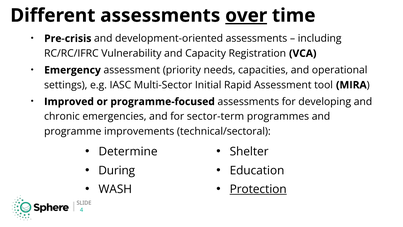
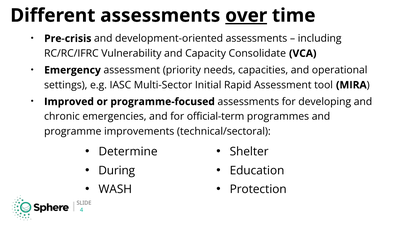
Registration: Registration -> Consolidate (257, 53)
sector-term: sector-term -> official-term (216, 116)
Protection underline: present -> none (258, 189)
